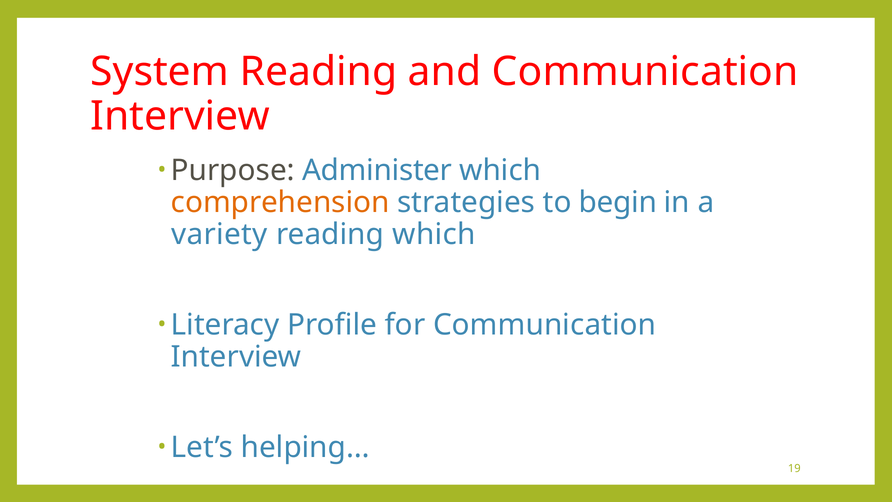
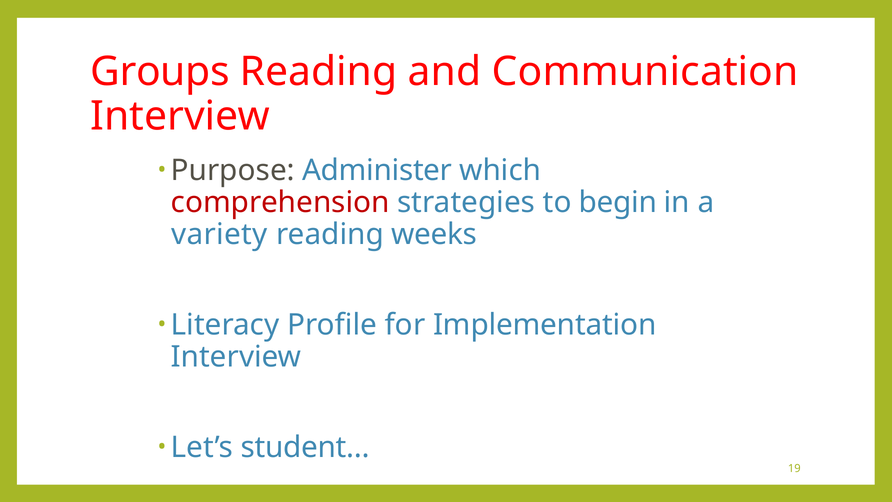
System: System -> Groups (160, 72)
comprehension colour: orange -> red (280, 202)
reading which: which -> weeks (434, 234)
for Communication: Communication -> Implementation (545, 325)
helping…: helping… -> student… (305, 447)
